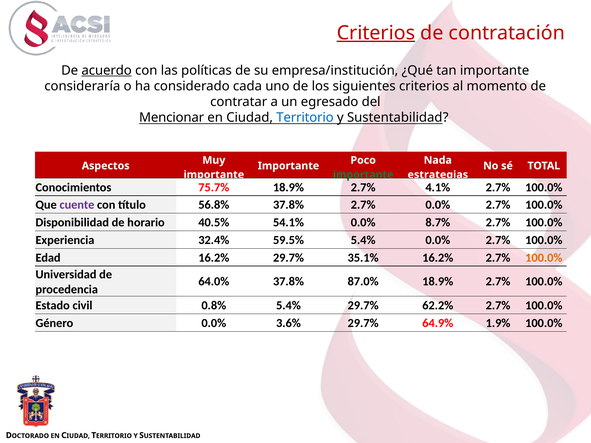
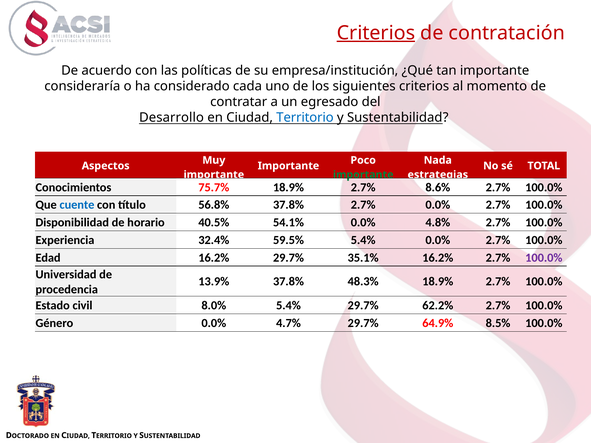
acuerdo underline: present -> none (107, 70)
Mencionar: Mencionar -> Desarrollo (172, 118)
4.1%: 4.1% -> 8.6% (438, 187)
cuente colour: purple -> blue (77, 205)
8.7%: 8.7% -> 4.8% (438, 223)
100.0% colour: orange -> purple (544, 258)
64.0%: 64.0% -> 13.9% (214, 282)
87.0%: 87.0% -> 48.3% (363, 282)
0.8%: 0.8% -> 8.0% (214, 306)
3.6%: 3.6% -> 4.7% (288, 323)
1.9%: 1.9% -> 8.5% (498, 323)
